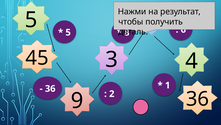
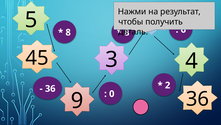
5: 5 -> 8 (68, 32)
1: 1 -> 2 (168, 85)
2: 2 -> 0 (112, 93)
